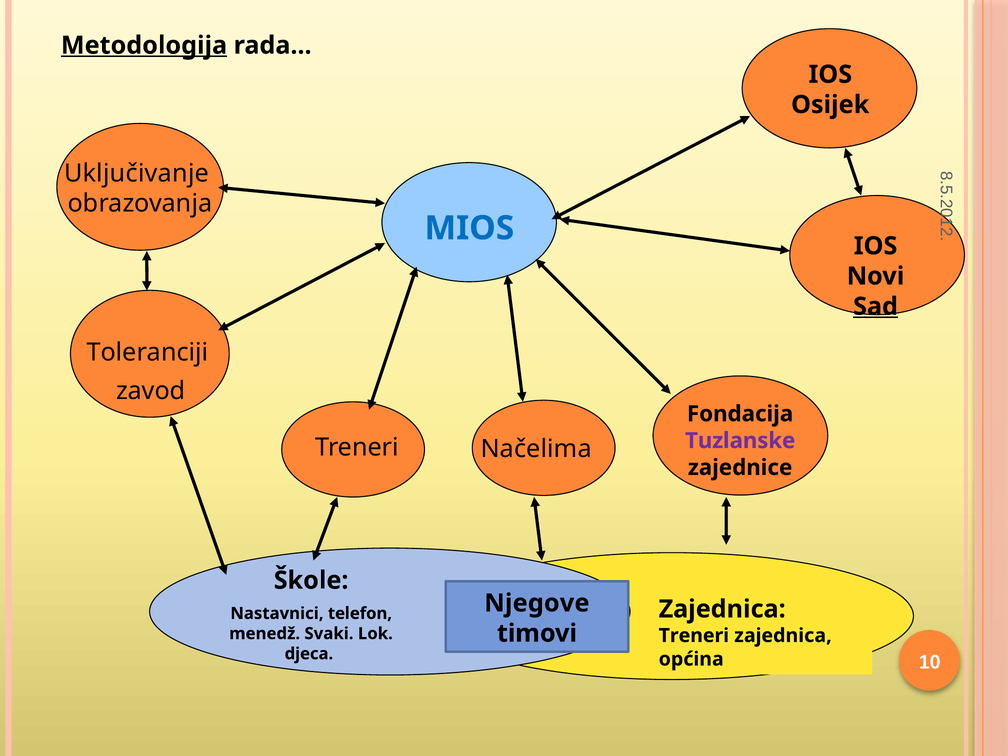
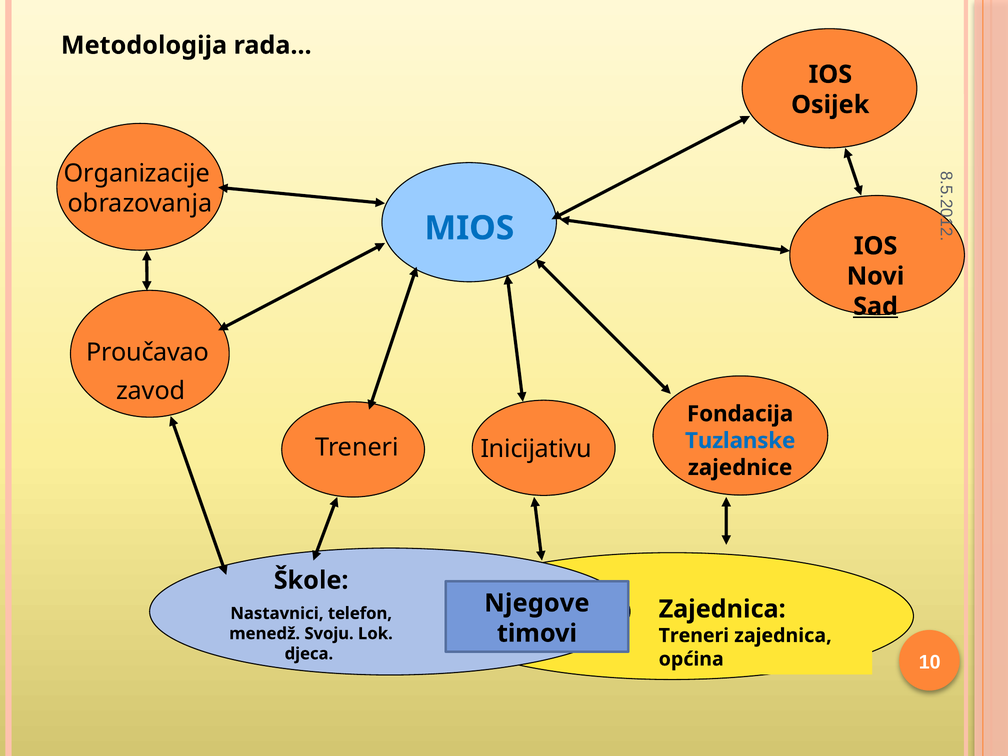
Metodologija underline: present -> none (144, 45)
Uključivanje: Uključivanje -> Organizacije (137, 173)
Toleranciji: Toleranciji -> Proučavao (148, 352)
Tuzlanske colour: purple -> blue (740, 441)
Načelima: Načelima -> Inicijativu (536, 449)
Svaki: Svaki -> Svoju (329, 634)
